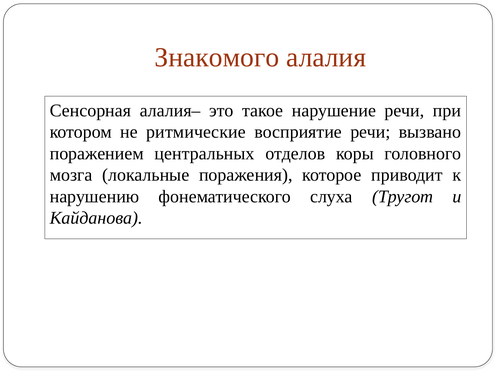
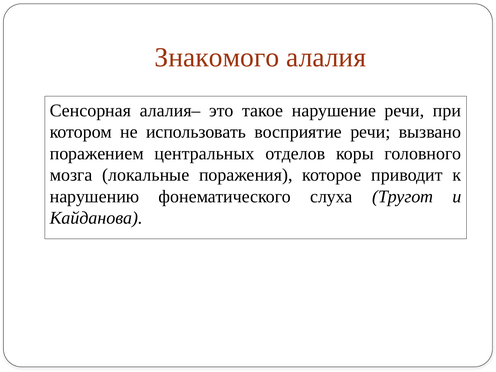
ритмические: ритмические -> использовать (196, 132)
